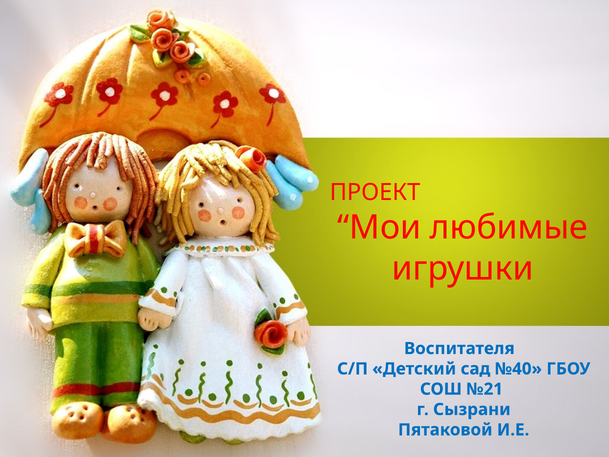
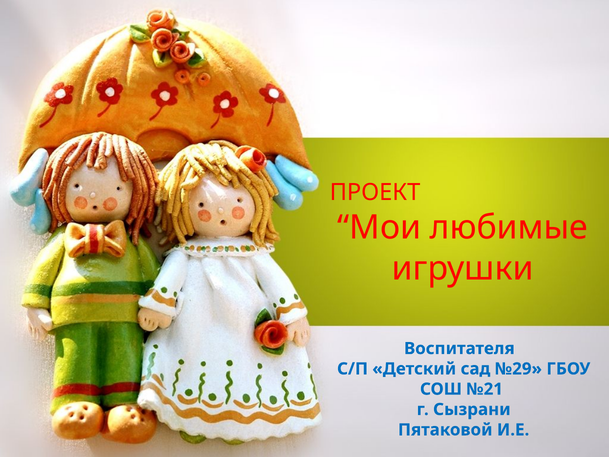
№40: №40 -> №29 (518, 369)
